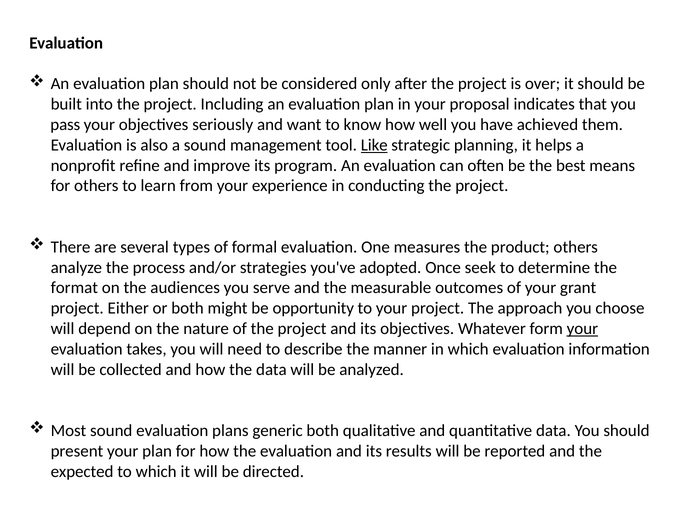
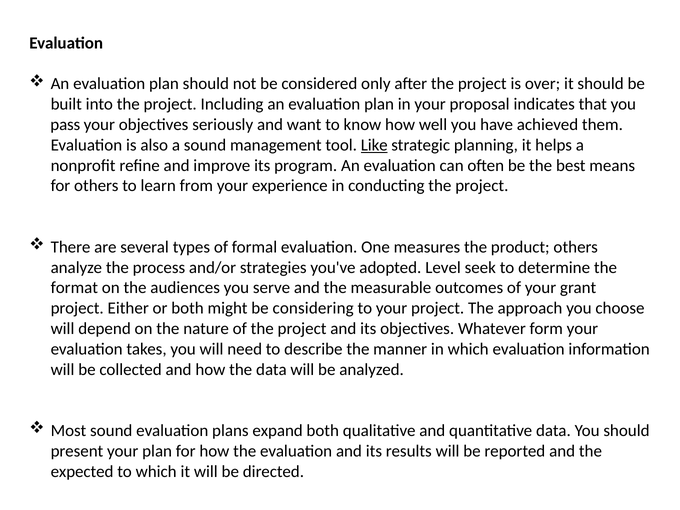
Once: Once -> Level (443, 267)
opportunity: opportunity -> considering (313, 308)
your underline: present -> none (582, 329)
generic: generic -> expand (278, 431)
